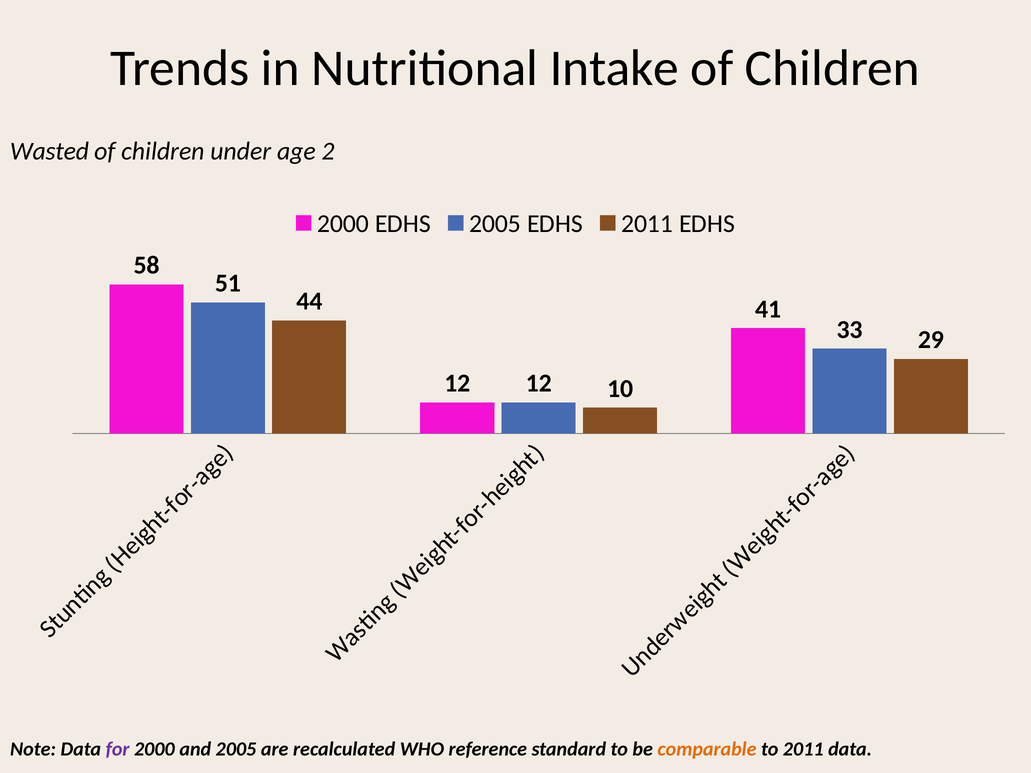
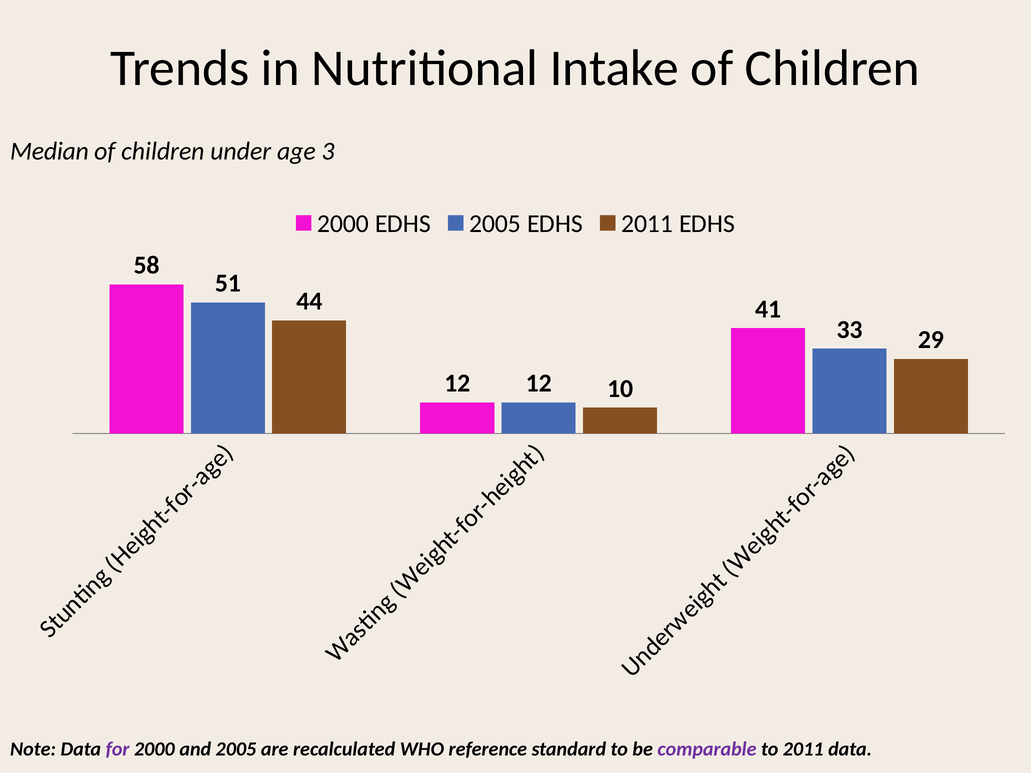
Wasted: Wasted -> Median (49, 151)
2: 2 -> 3 (328, 151)
comparable colour: orange -> purple (707, 749)
